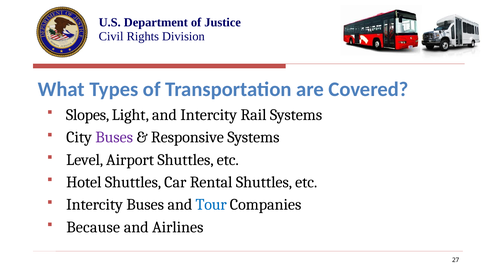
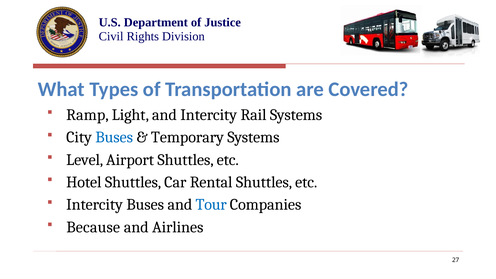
Slopes: Slopes -> Ramp (87, 115)
Buses colour: purple -> blue (114, 137)
Responsive: Responsive -> Temporary (187, 137)
